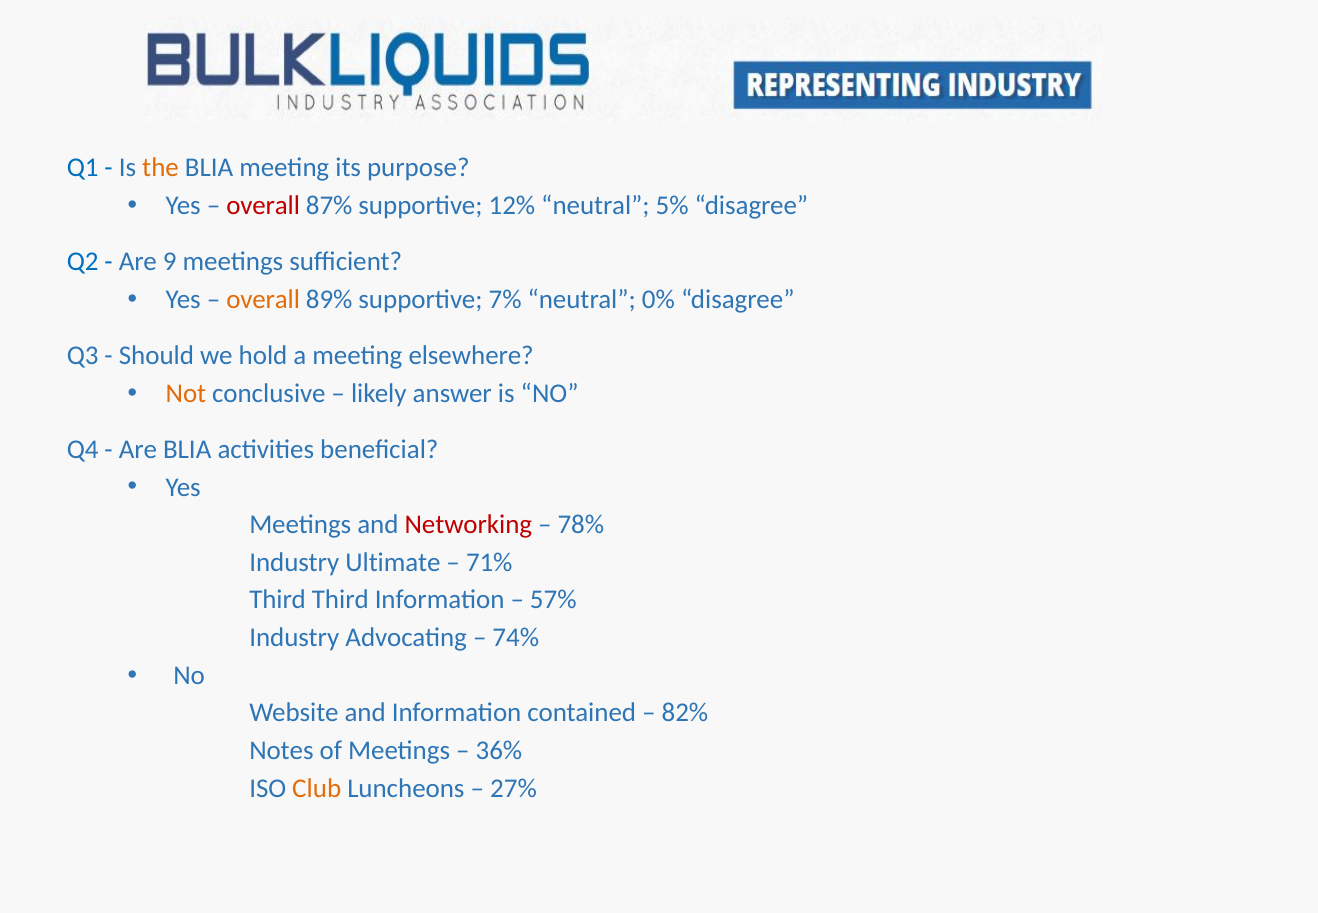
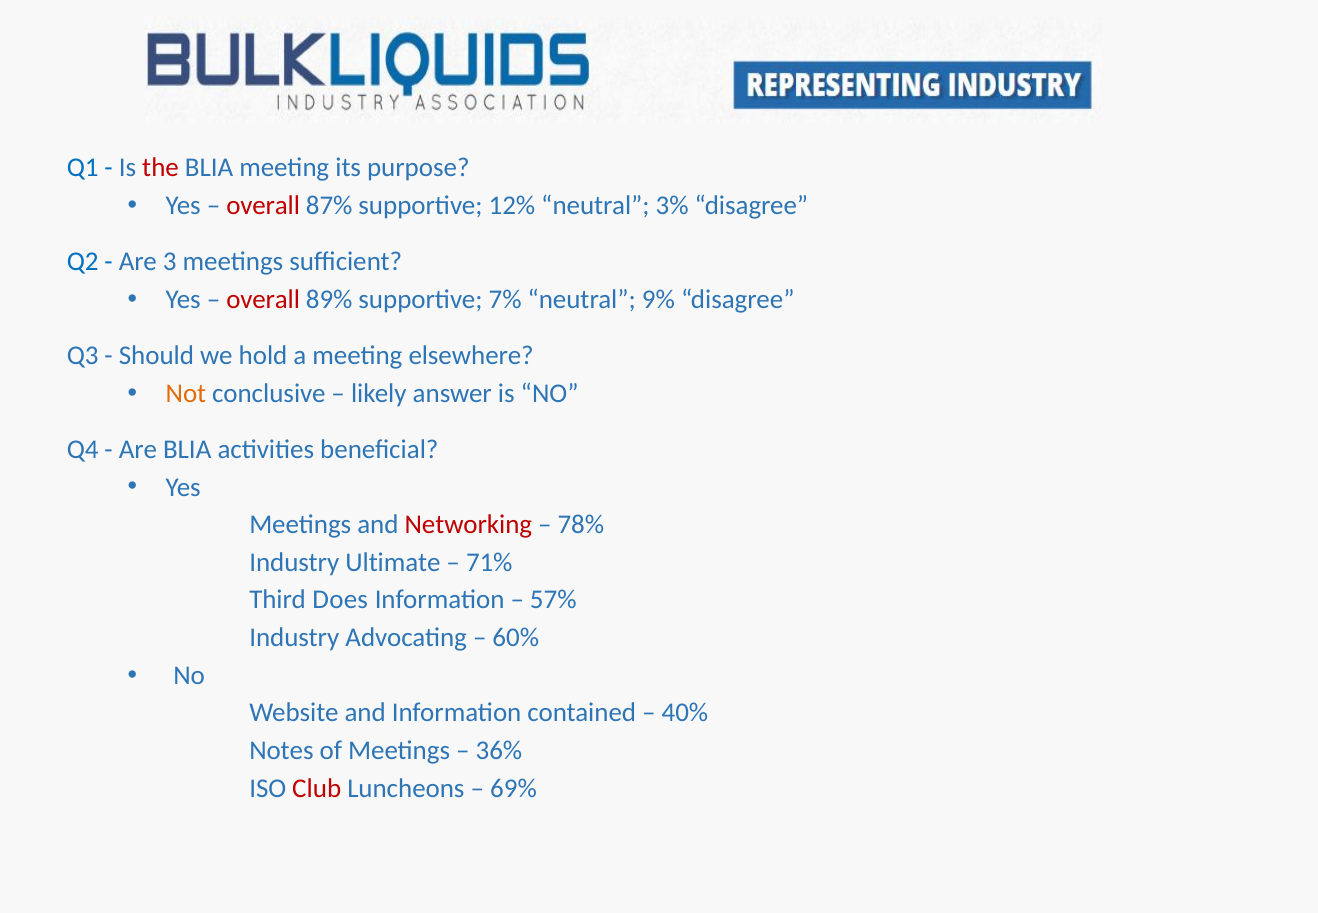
the colour: orange -> red (161, 168)
5%: 5% -> 3% (672, 205)
9: 9 -> 3 (170, 262)
overall colour: orange -> red (263, 299)
0%: 0% -> 9% (658, 299)
Third Third: Third -> Does (340, 600)
74%: 74% -> 60% (516, 637)
82%: 82% -> 40% (685, 712)
Club colour: orange -> red (317, 788)
27%: 27% -> 69% (514, 788)
